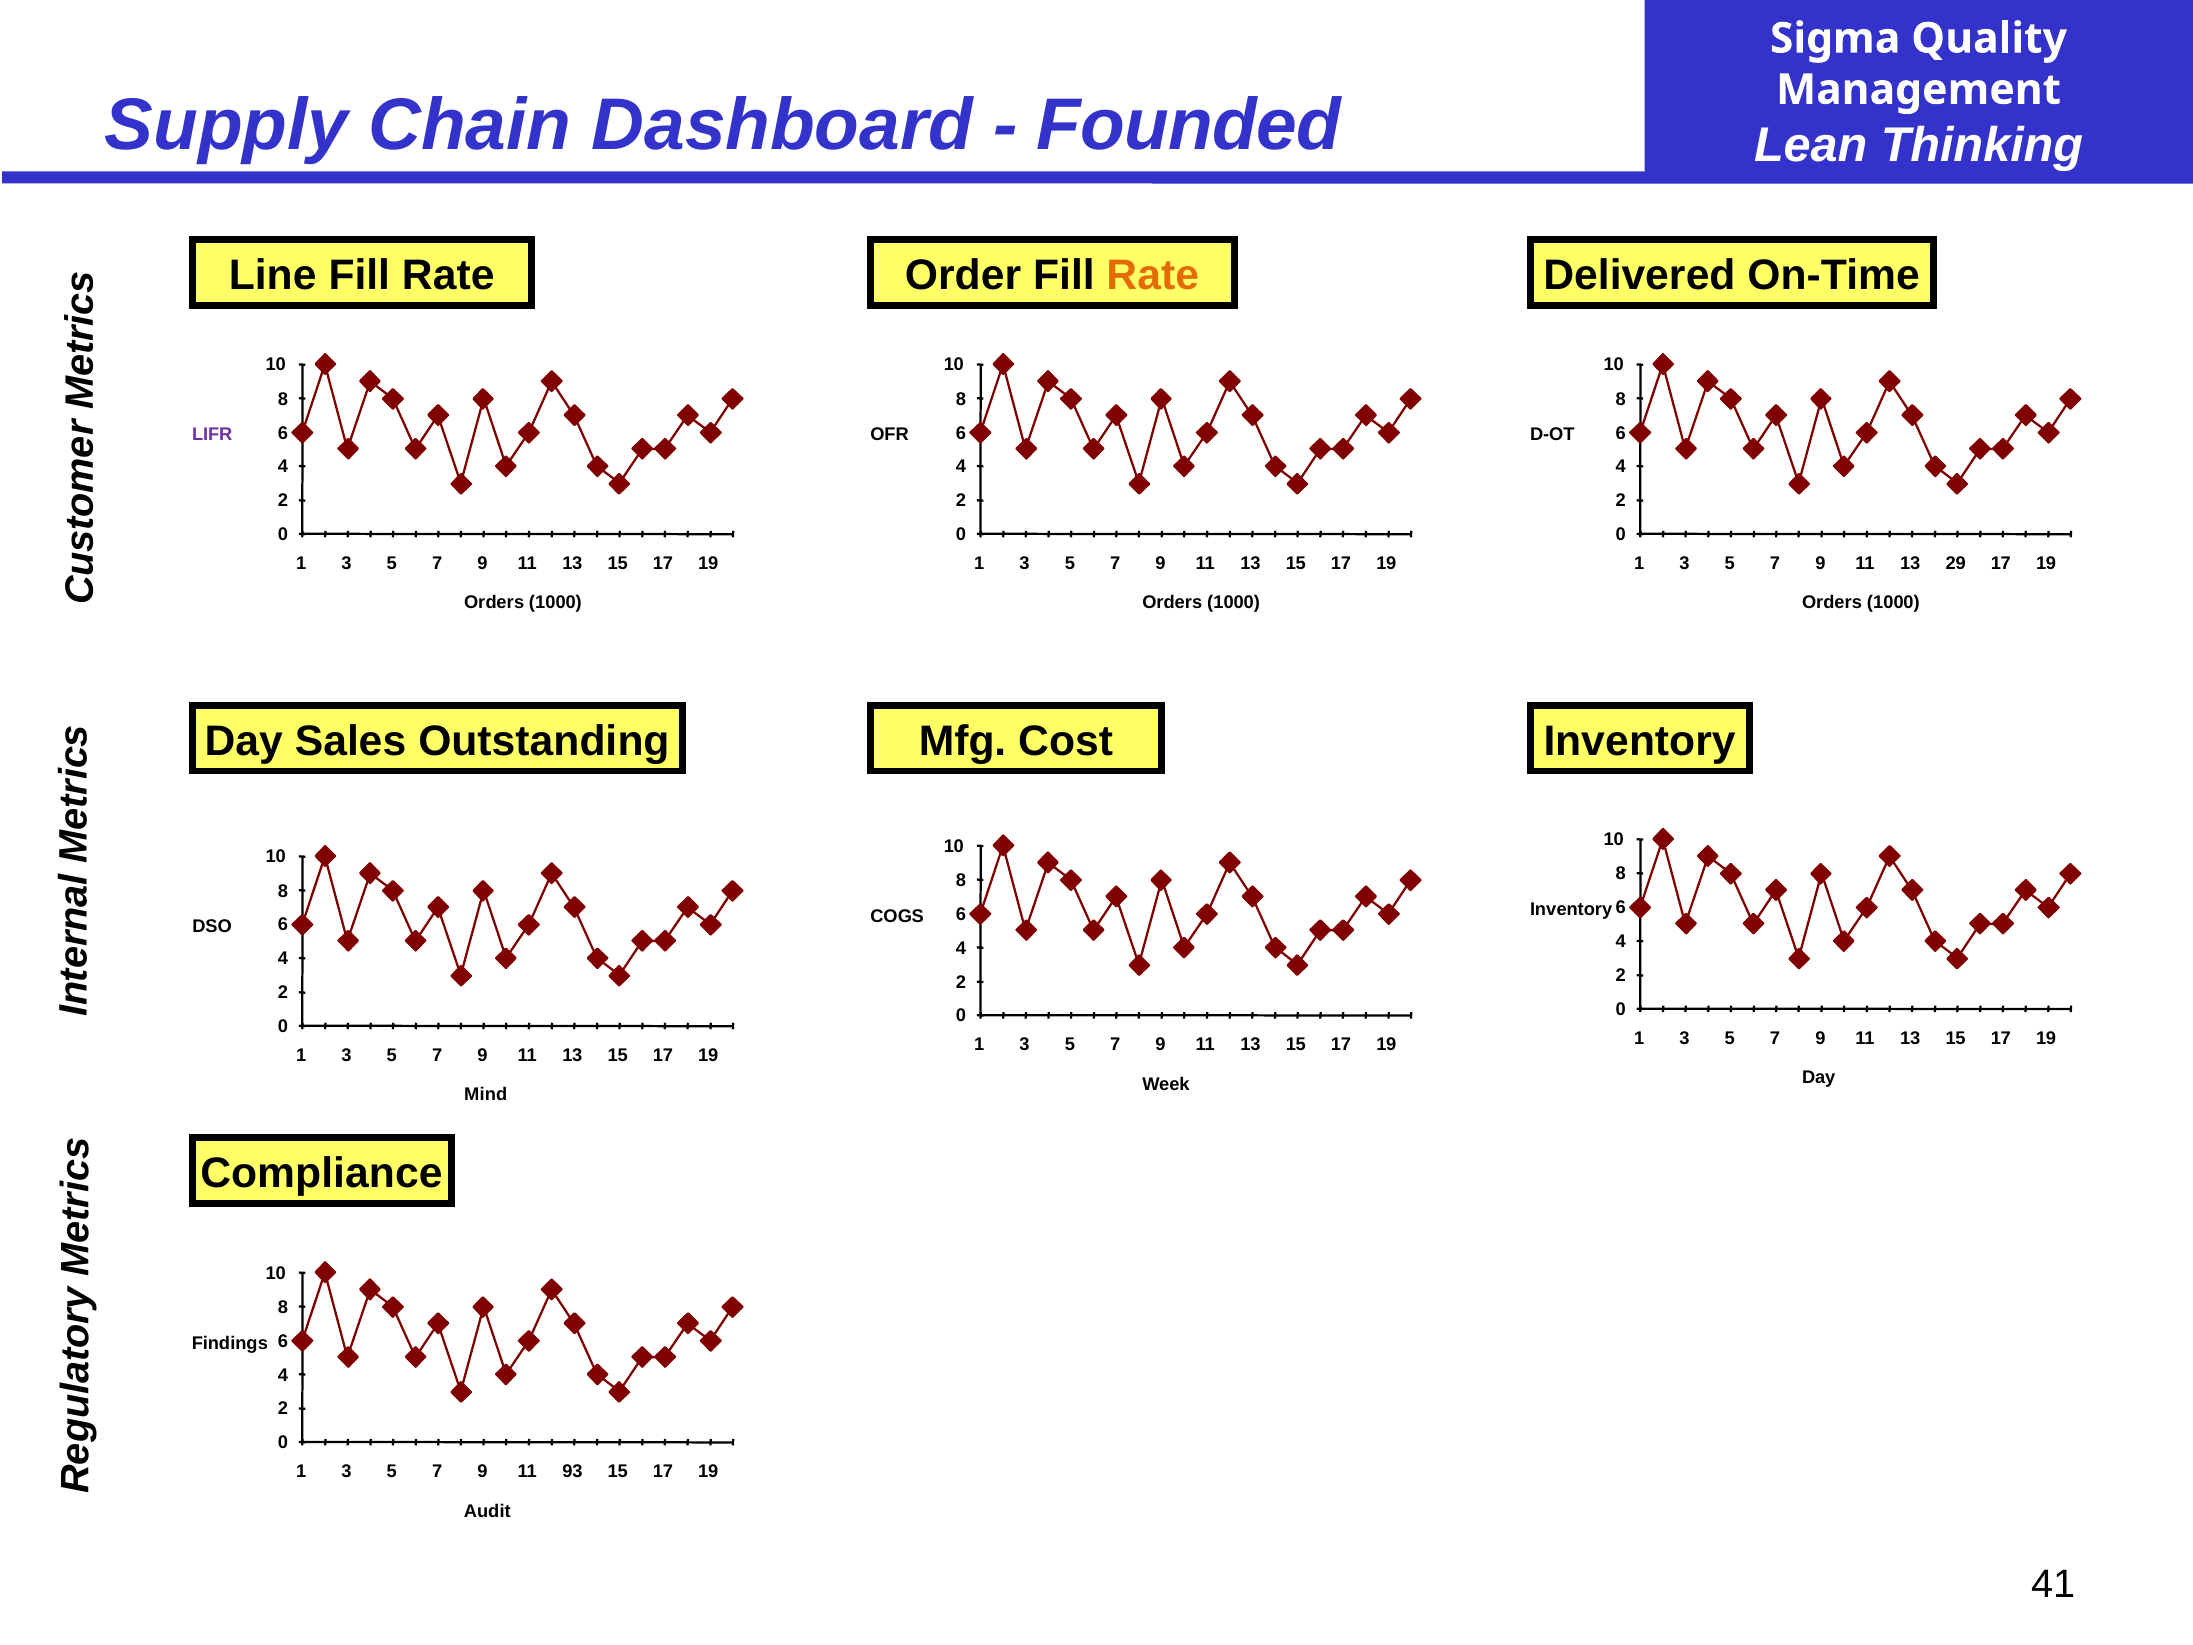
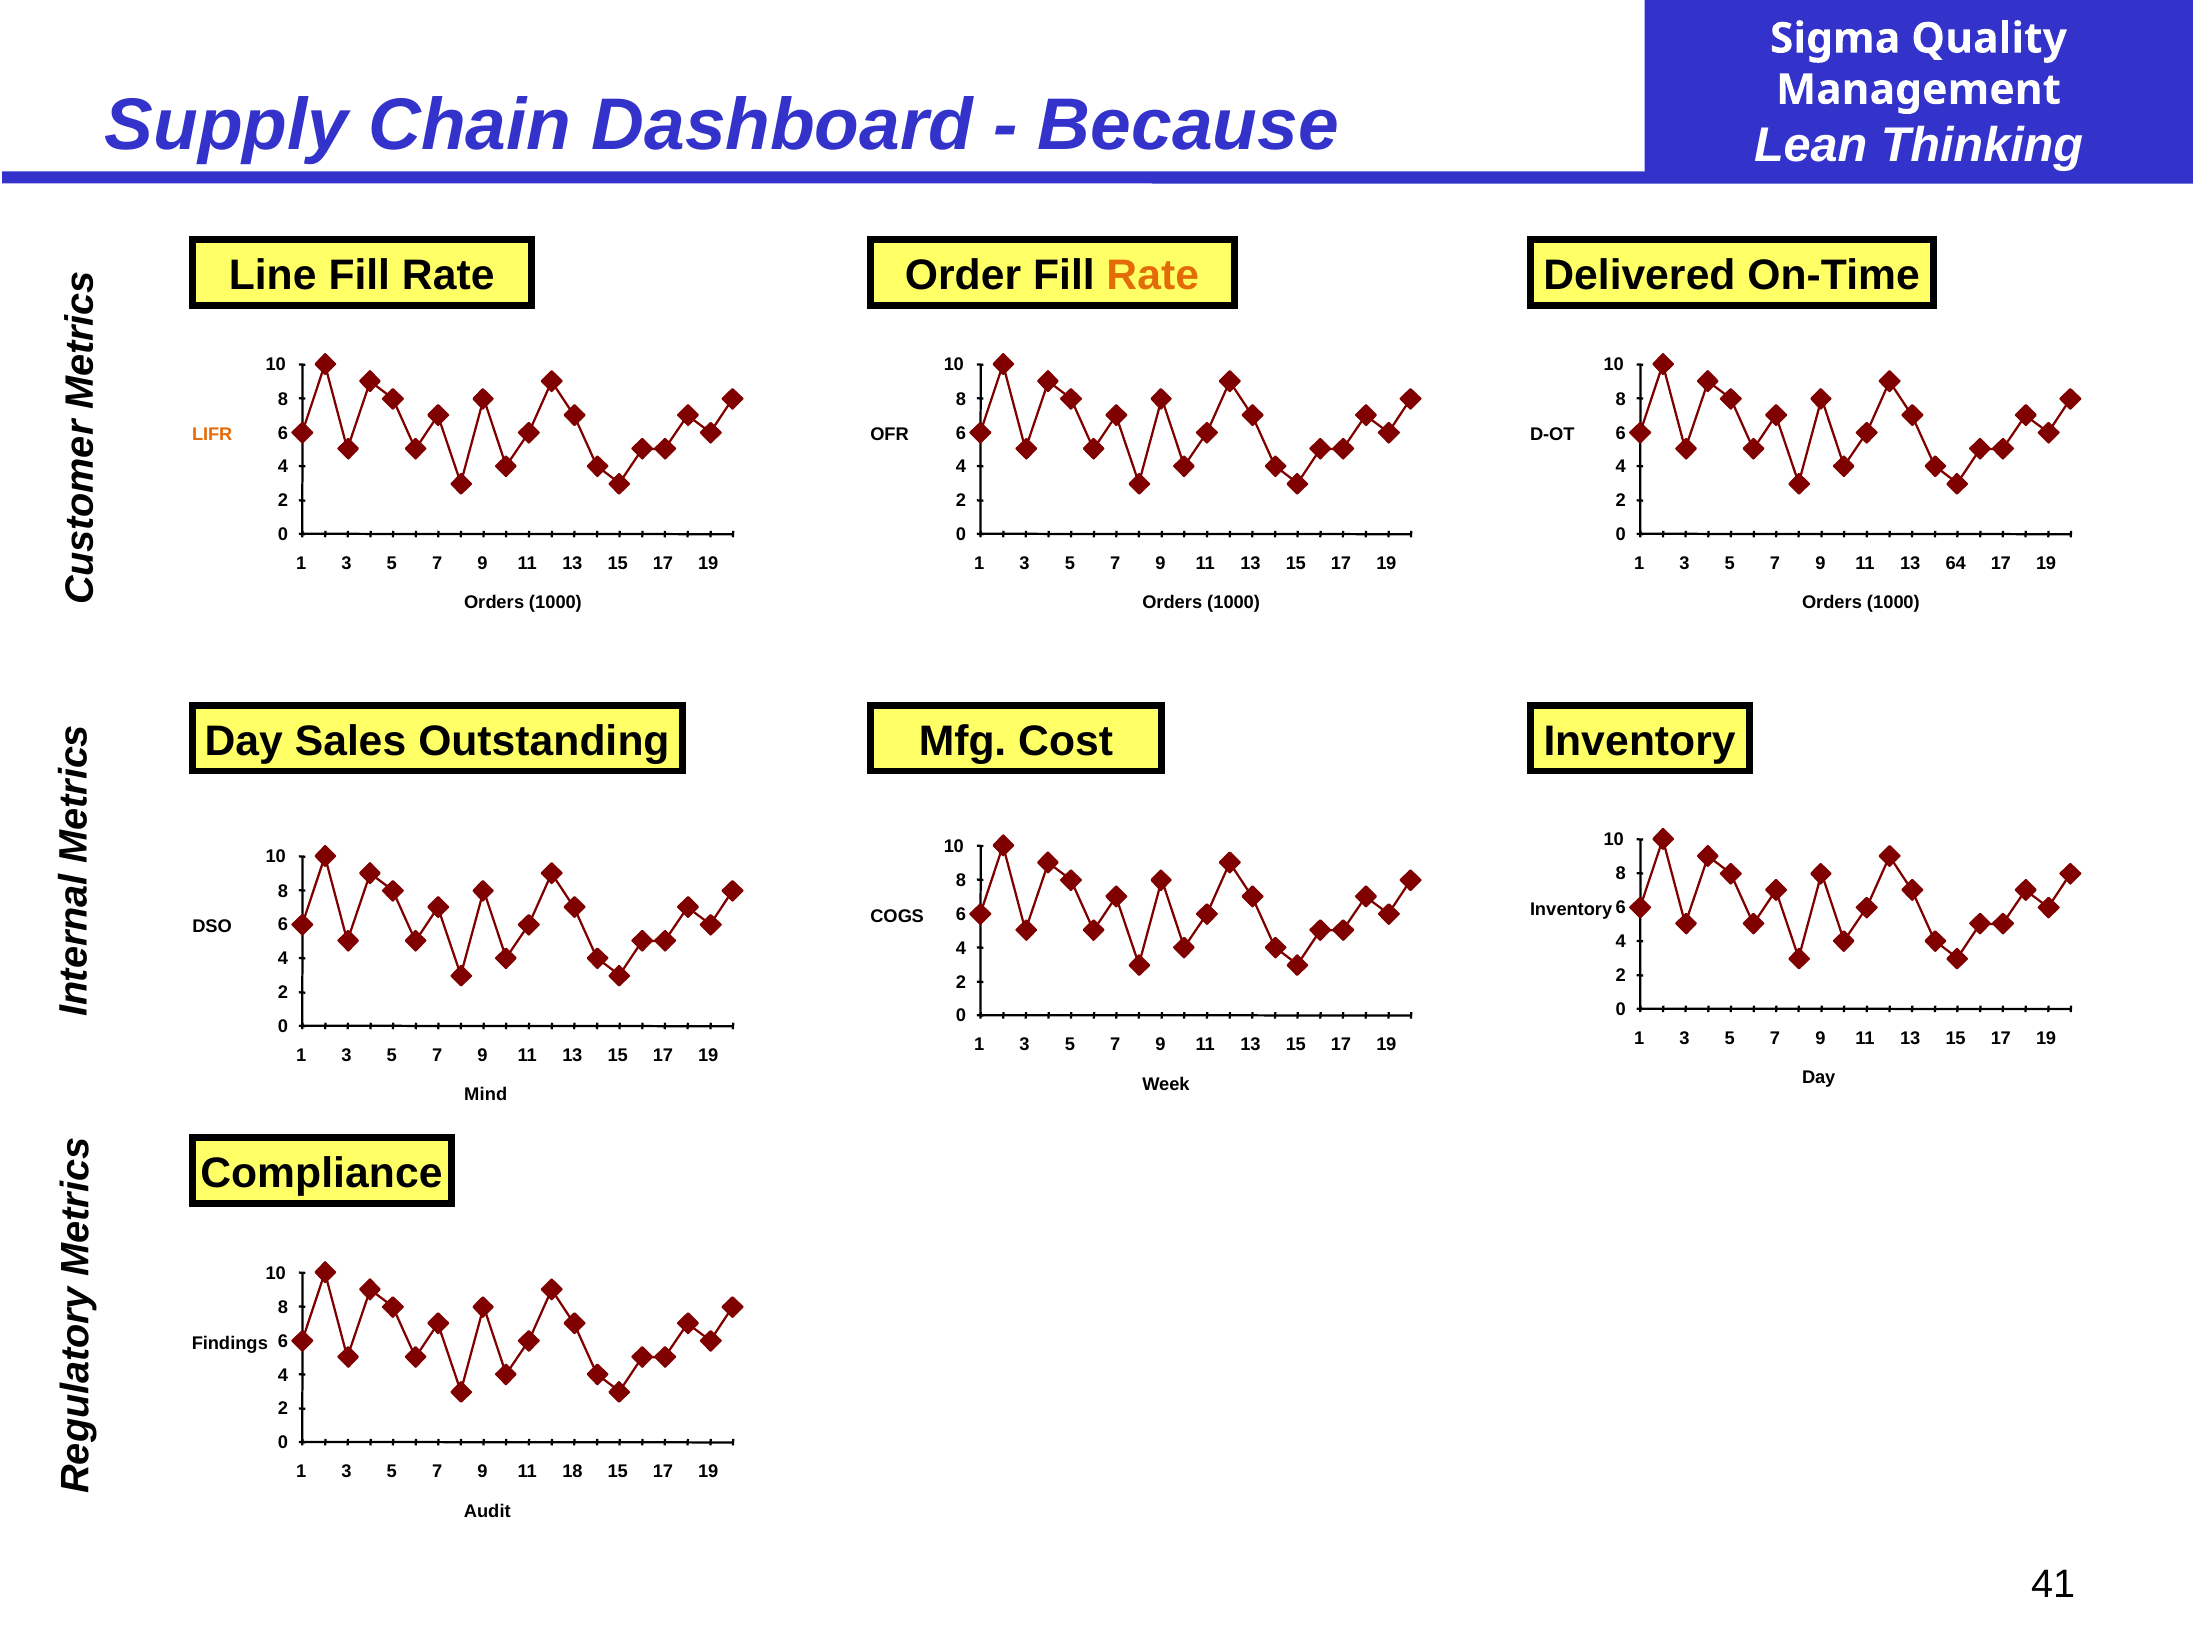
Founded: Founded -> Because (1188, 126)
LIFR colour: purple -> orange (212, 435)
29: 29 -> 64 (1956, 563)
93: 93 -> 18 (572, 1471)
